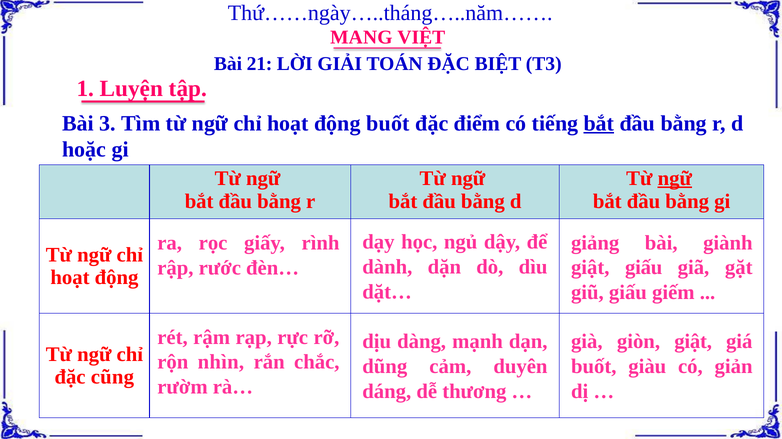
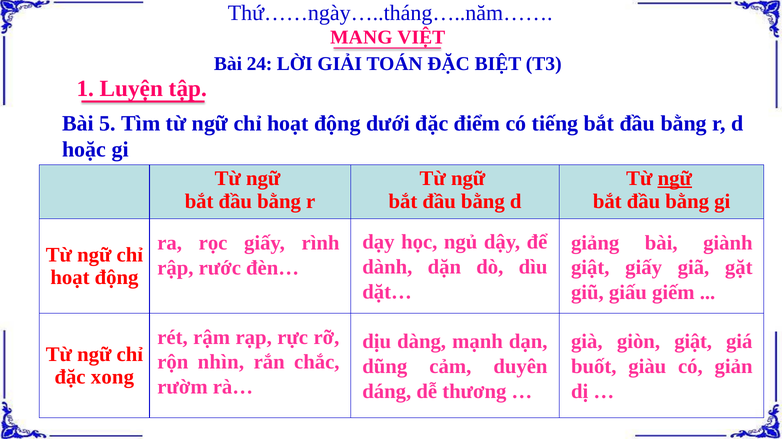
21: 21 -> 24 (260, 64)
3: 3 -> 5 (108, 123)
động buốt: buốt -> dưới (388, 123)
bắt underline: present -> none (599, 123)
giật giấu: giấu -> giấy (644, 268)
cũng: cũng -> xong (112, 377)
